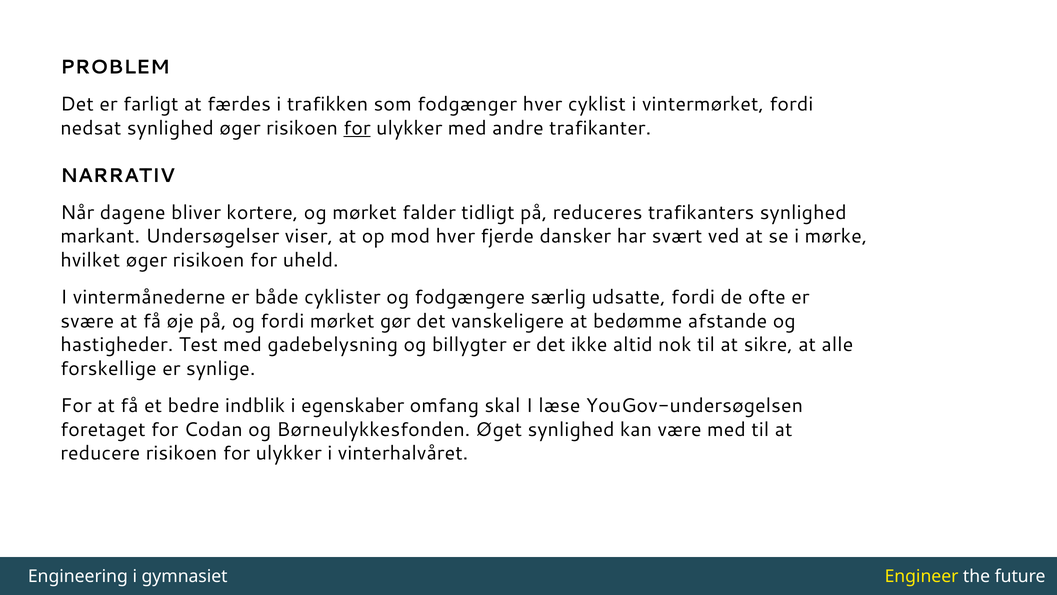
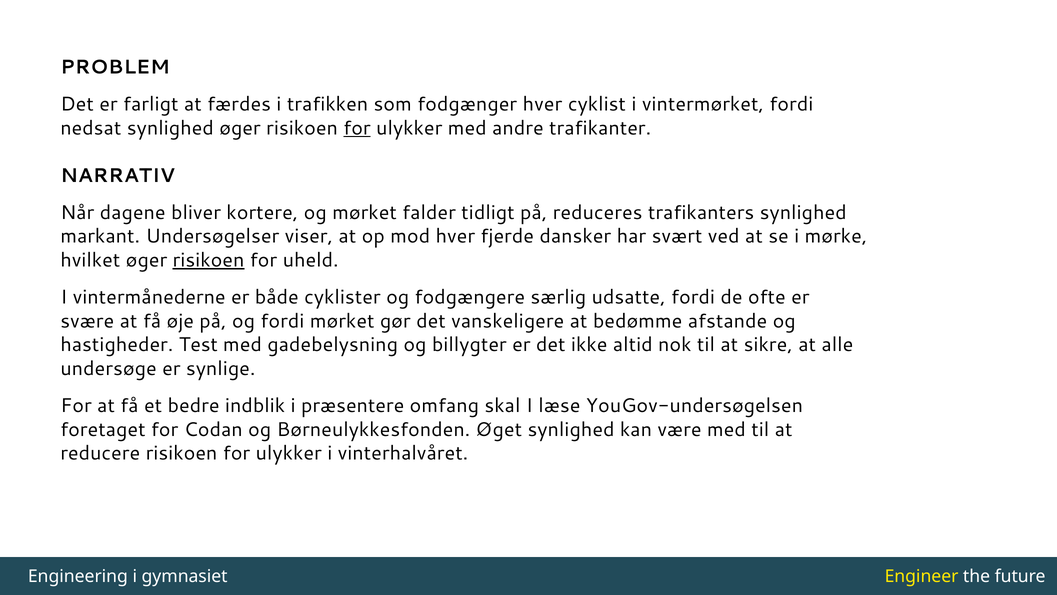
risikoen underline: none -> present (209, 260)
forskellige: forskellige -> undersøge (108, 368)
egenskaber: egenskaber -> præsentere (353, 405)
